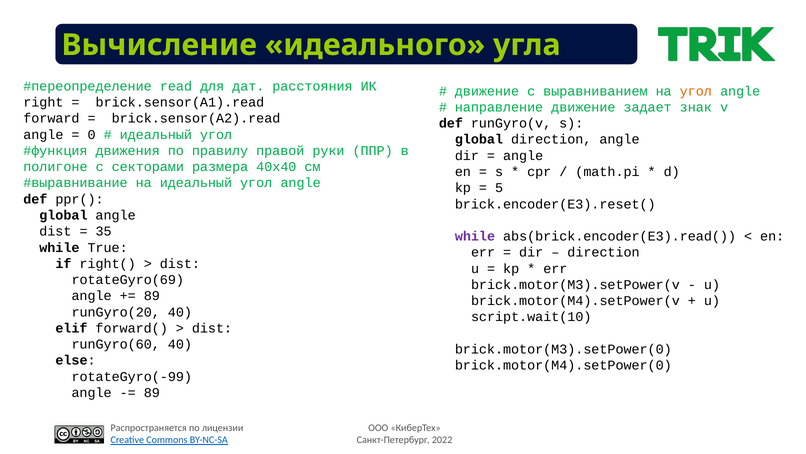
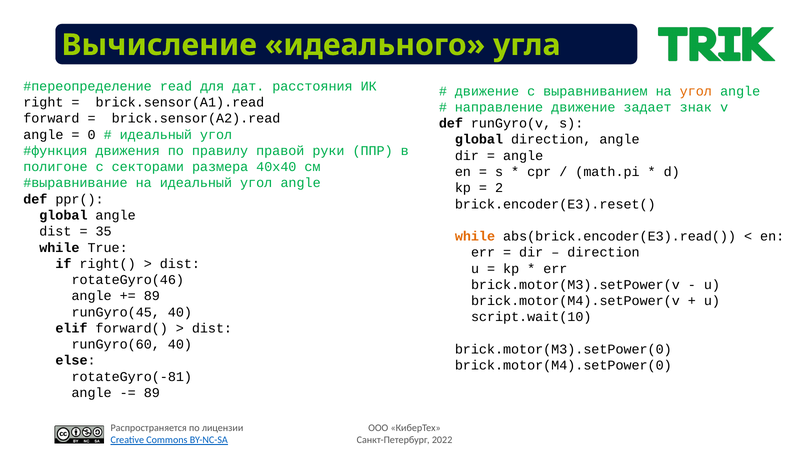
5: 5 -> 2 (499, 188)
while colour: purple -> orange (475, 236)
rotateGyro(69: rotateGyro(69 -> rotateGyro(46 (128, 279)
runGyro(20: runGyro(20 -> runGyro(45 (116, 312)
rotateGyro(-99: rotateGyro(-99 -> rotateGyro(-81 (132, 376)
